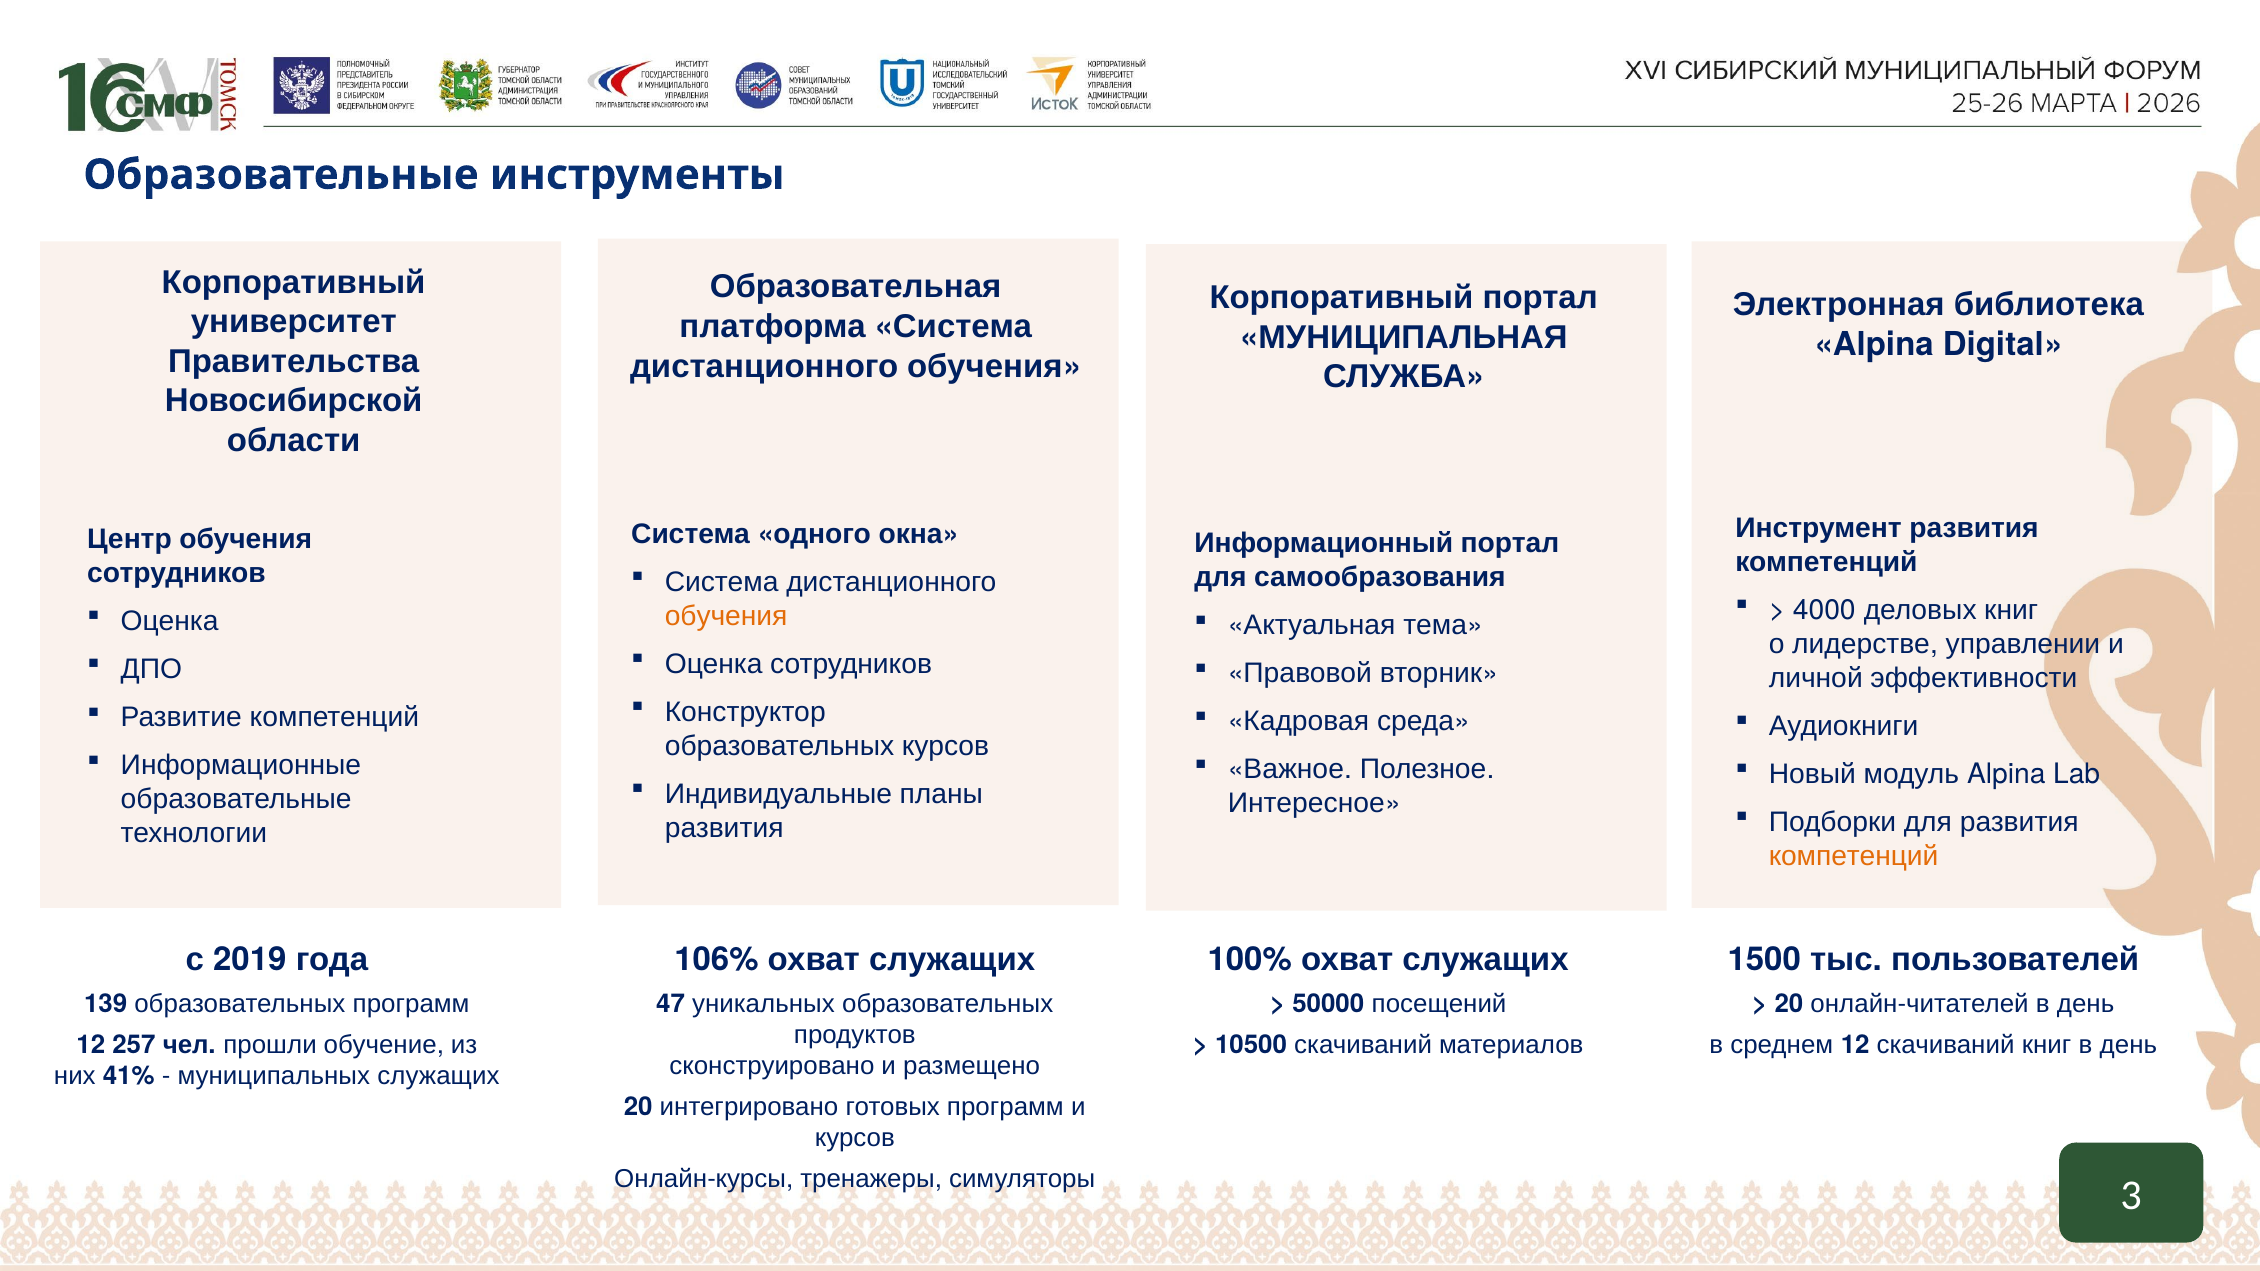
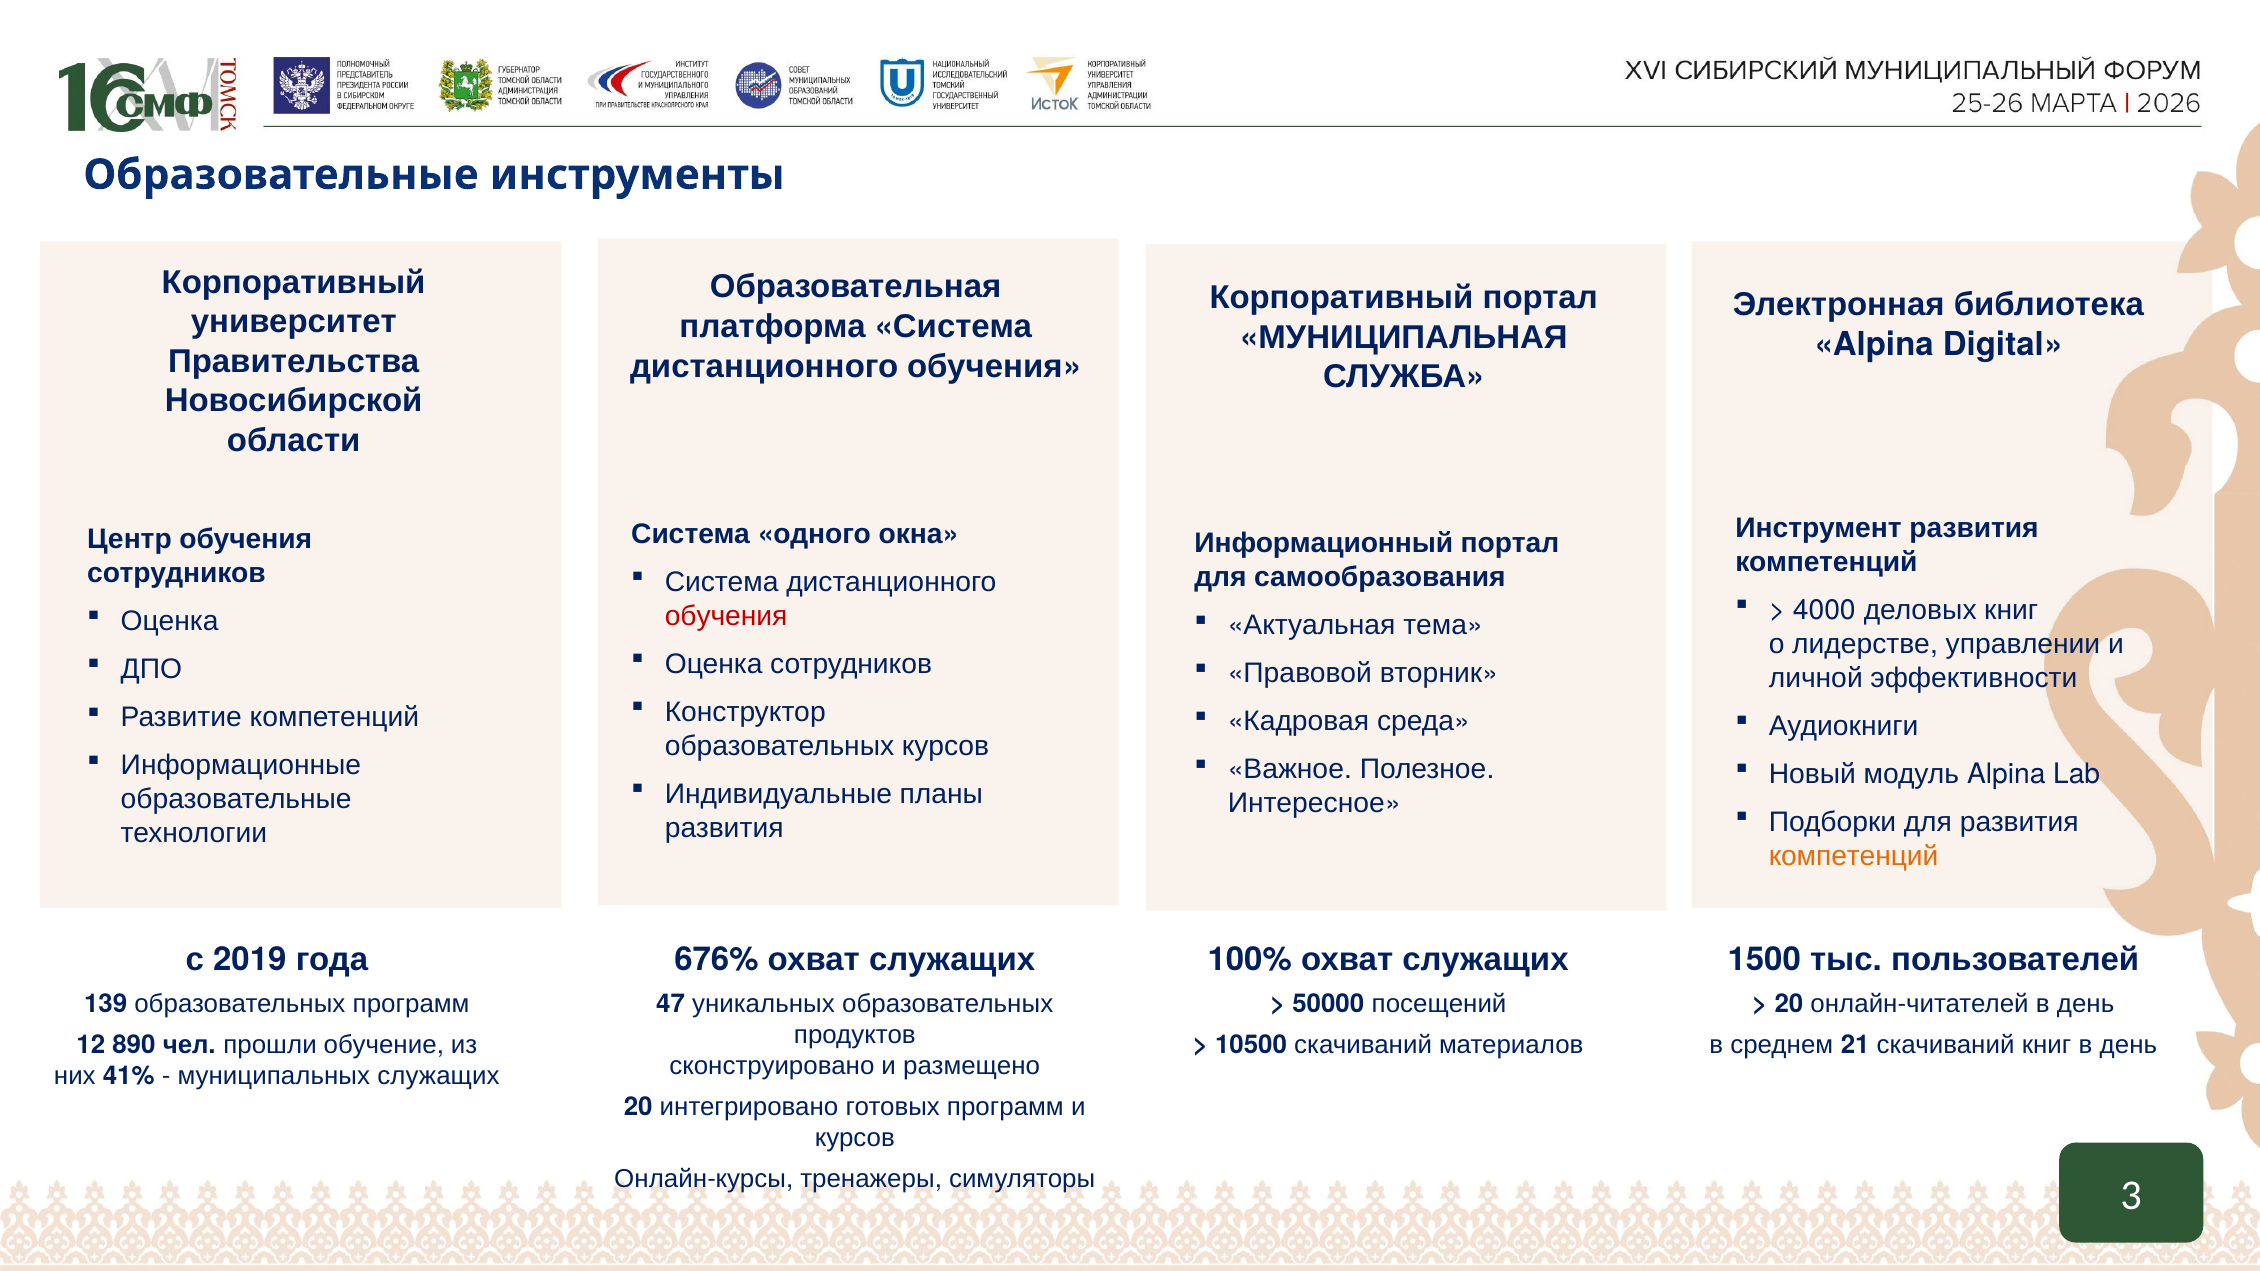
обучения colour: orange -> red (726, 616)
106%: 106% -> 676% (716, 960)
среднем 12: 12 -> 21 (1855, 1045)
257: 257 -> 890 (134, 1045)
